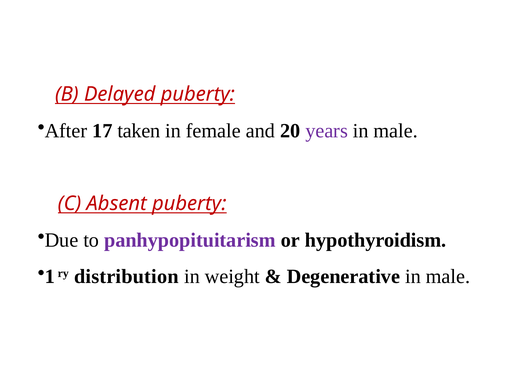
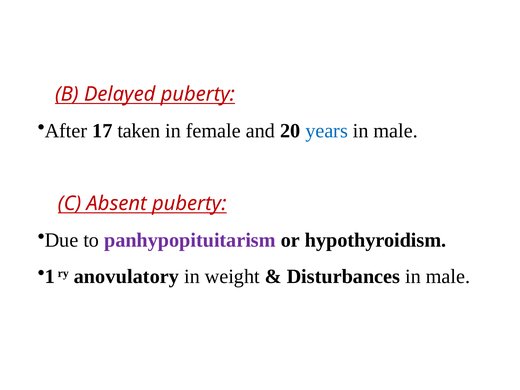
years colour: purple -> blue (327, 131)
distribution: distribution -> anovulatory (126, 276)
Degenerative: Degenerative -> Disturbances (343, 276)
